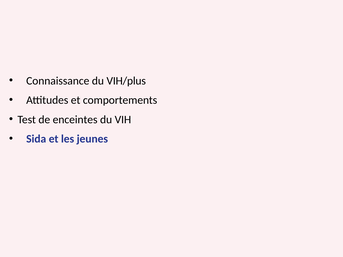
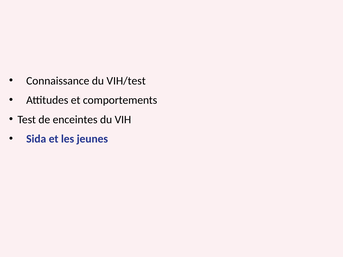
VIH/plus: VIH/plus -> VIH/test (126, 81)
